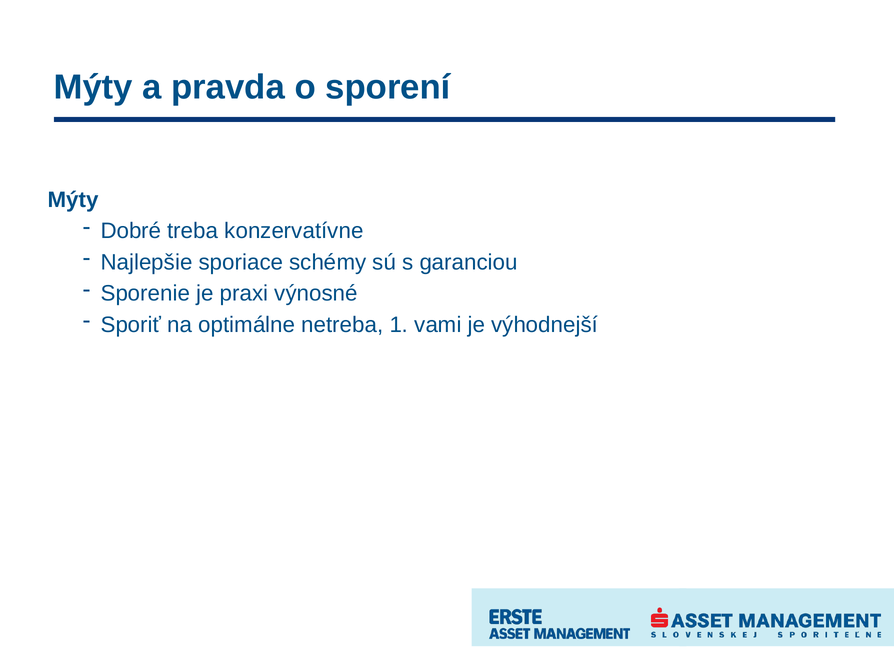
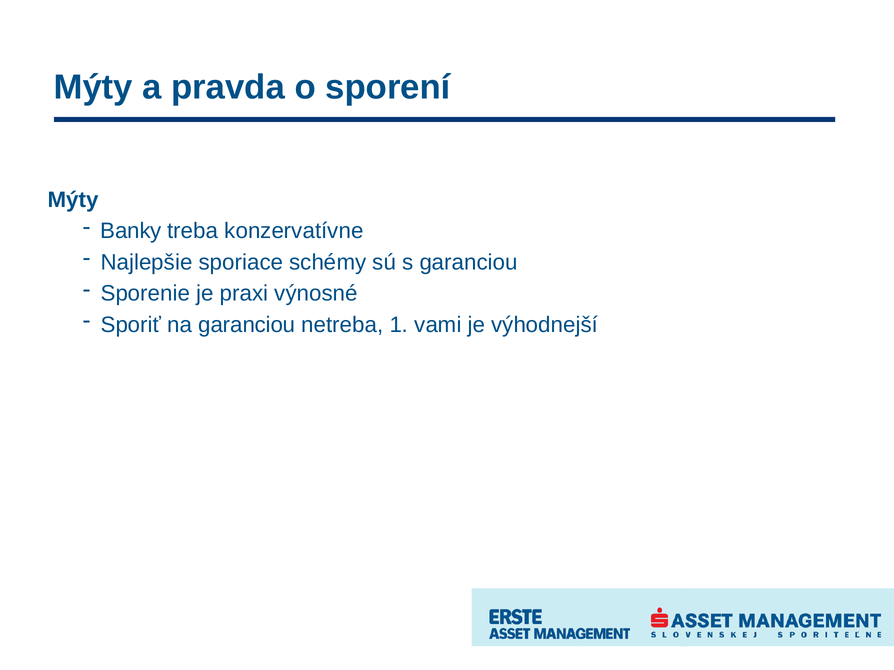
Dobré: Dobré -> Banky (131, 231)
na optimálne: optimálne -> garanciou (247, 325)
